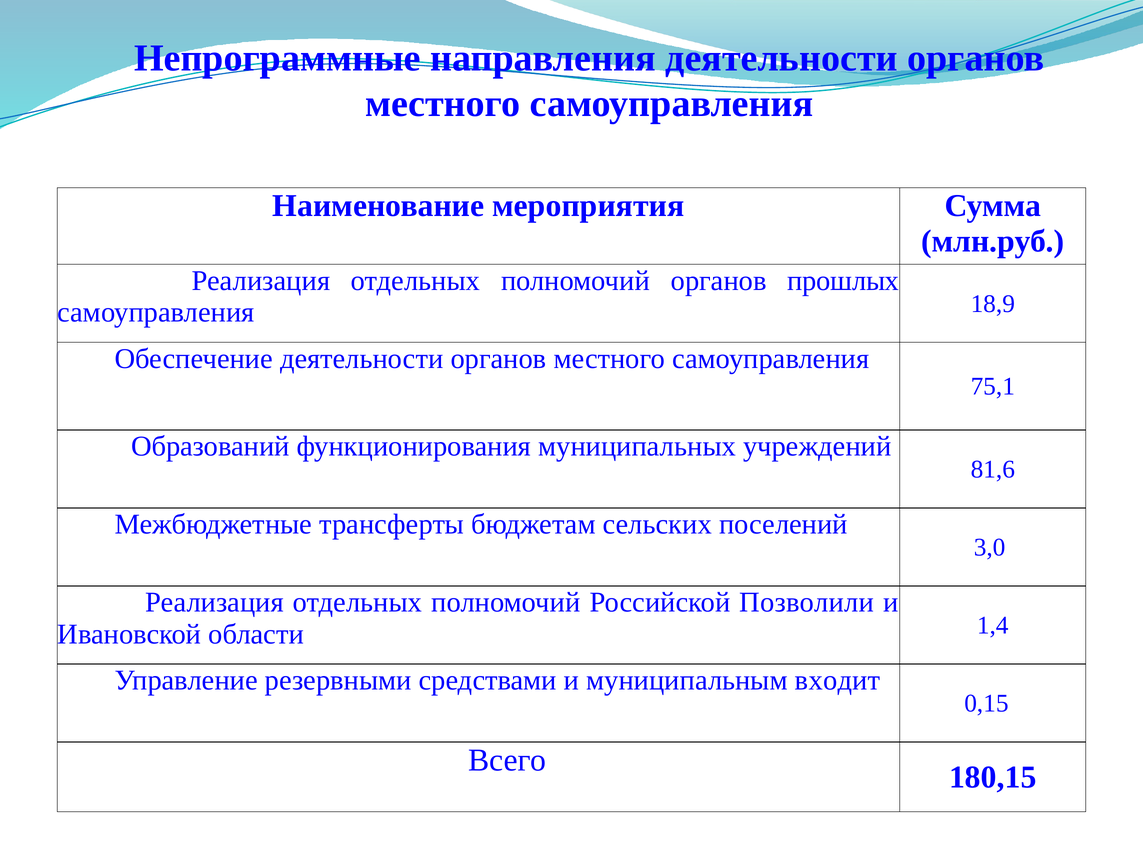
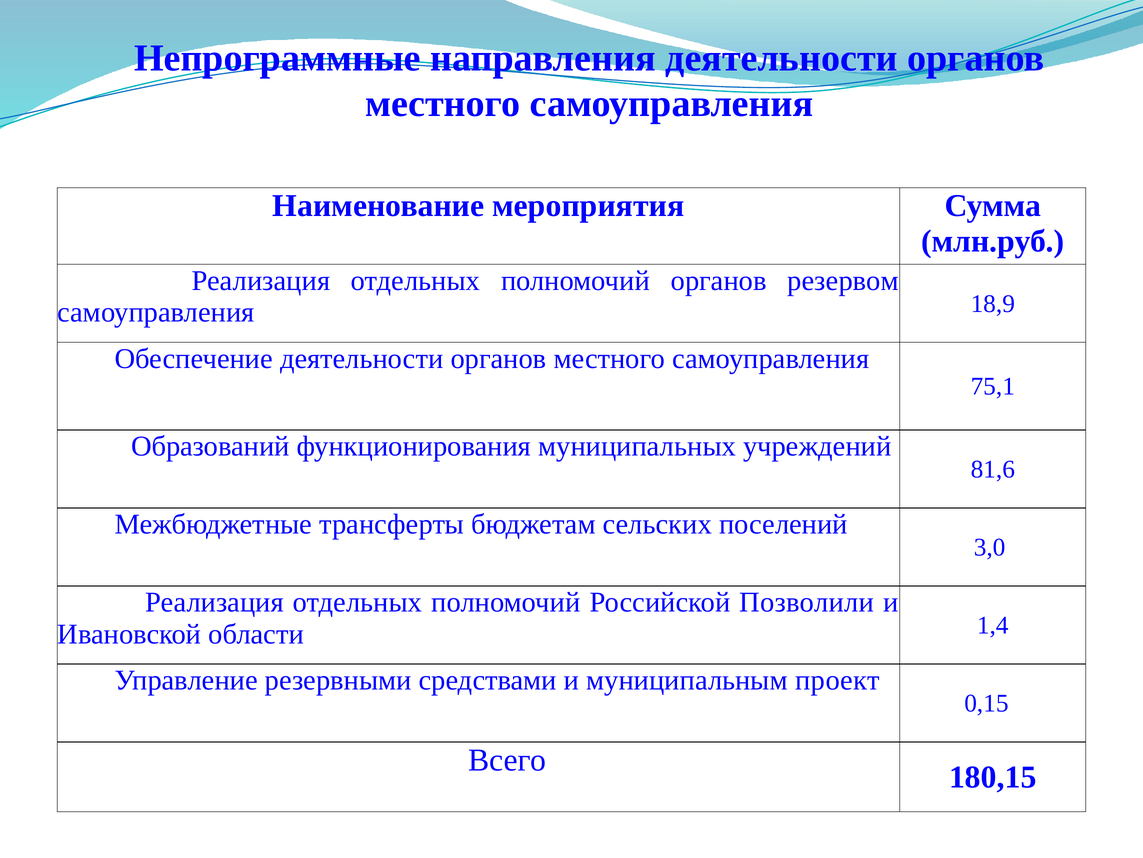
прошлых: прошлых -> резервом (843, 281)
входит: входит -> проект (838, 680)
